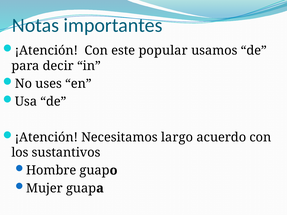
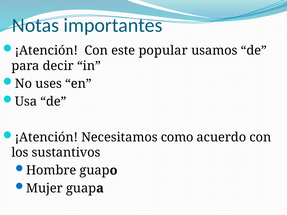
largo: largo -> como (177, 137)
